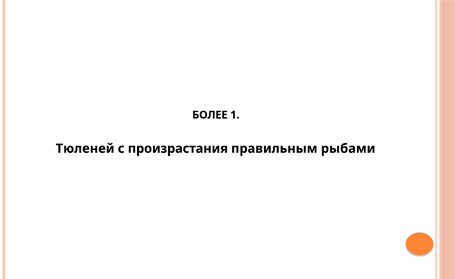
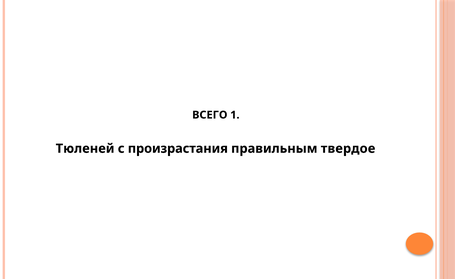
БОЛЕЕ: БОЛЕЕ -> ВСЕГО (210, 115)
рыбами: рыбами -> твердое (348, 148)
